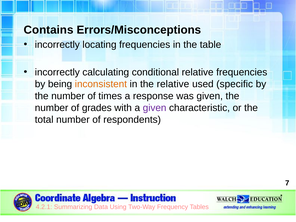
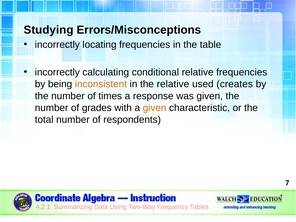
Contains: Contains -> Studying (49, 30)
specific: specific -> creates (235, 84)
given colour: purple -> orange (155, 108)
